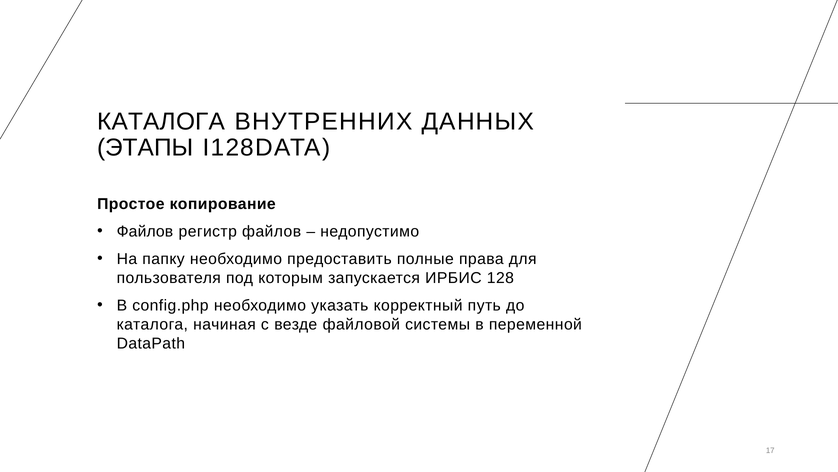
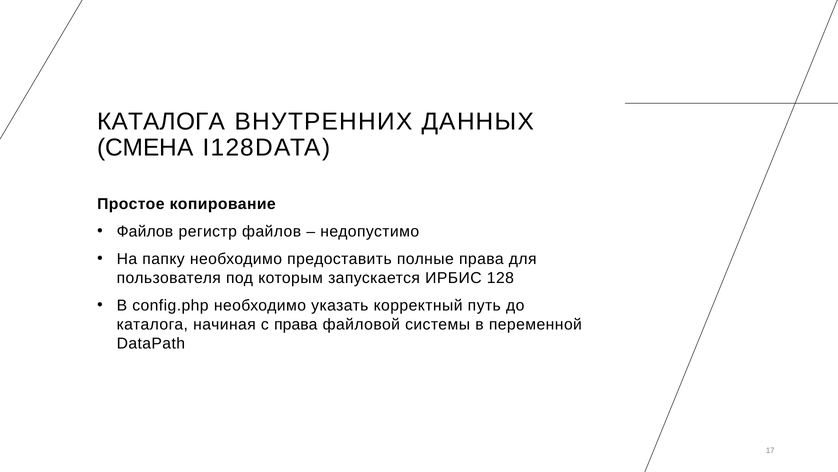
ЭТАПЫ: ЭТАПЫ -> СМЕНА (145, 148)
с везде: везде -> права (296, 324)
